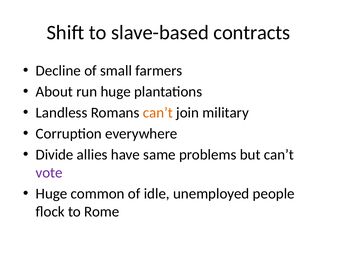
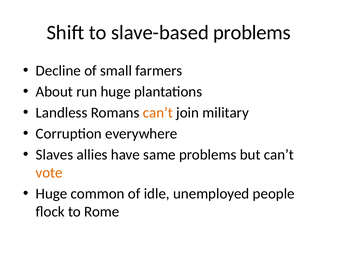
slave-based contracts: contracts -> problems (252, 33)
Divide: Divide -> Slaves (54, 155)
vote colour: purple -> orange (49, 173)
